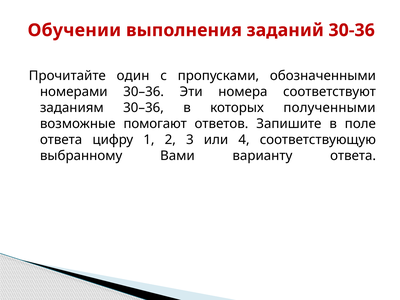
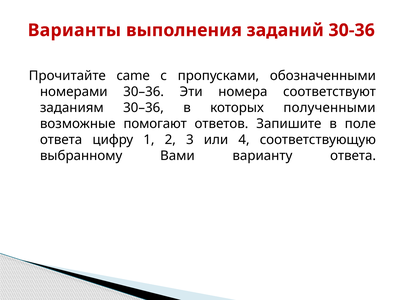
Обучении: Обучении -> Варианты (74, 30)
один: один -> came (133, 76)
